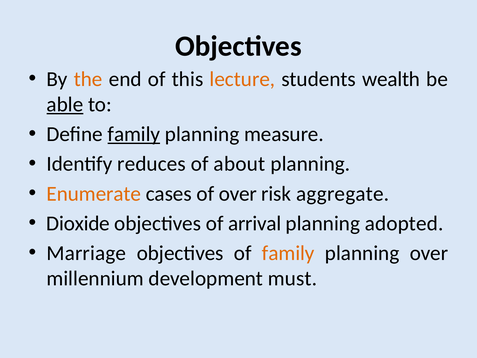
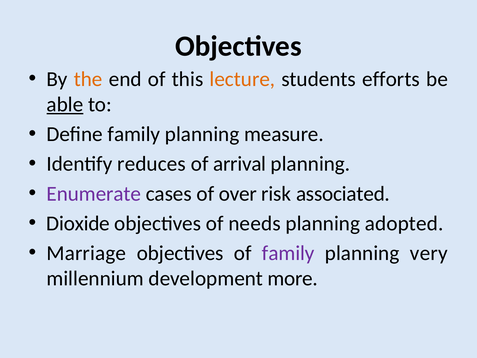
wealth: wealth -> efforts (391, 79)
family underline: present -> none (134, 134)
about: about -> arrival (240, 164)
Enumerate colour: orange -> purple (94, 194)
aggregate: aggregate -> associated (343, 194)
arrival: arrival -> needs (255, 223)
family colour: orange -> purple (288, 253)
planning over: over -> very (429, 253)
must: must -> more (293, 278)
